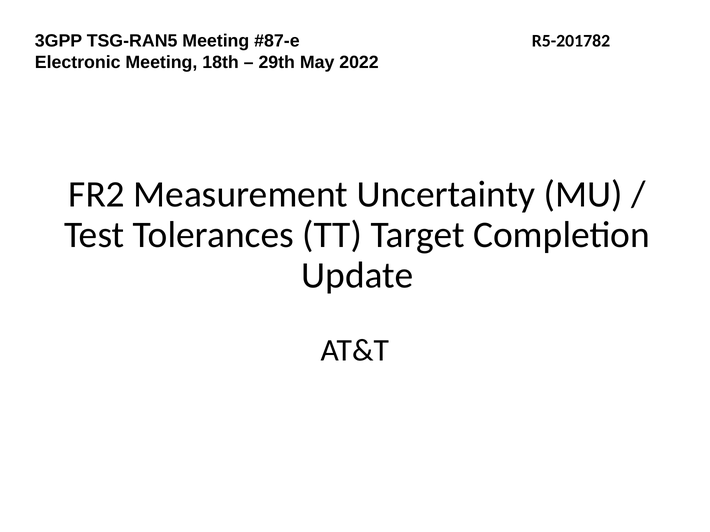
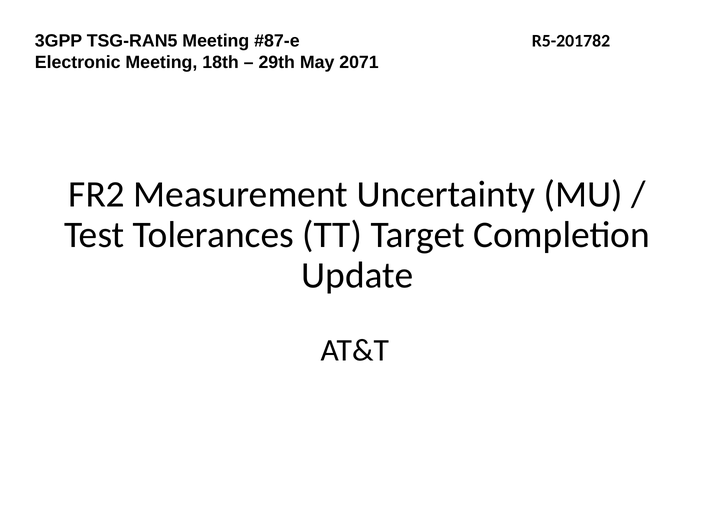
2022: 2022 -> 2071 (359, 62)
